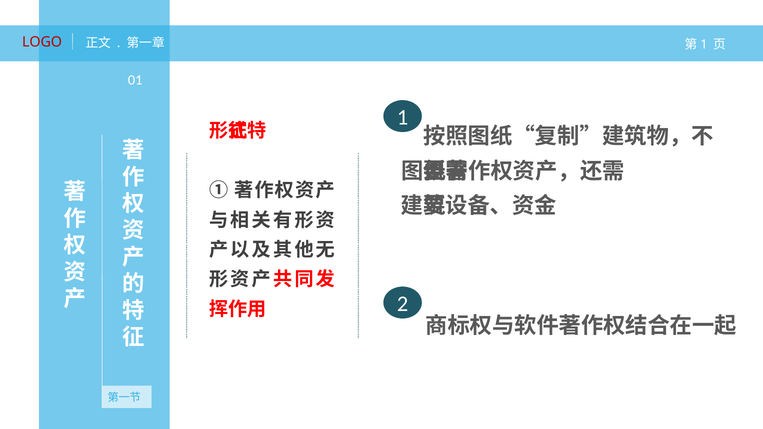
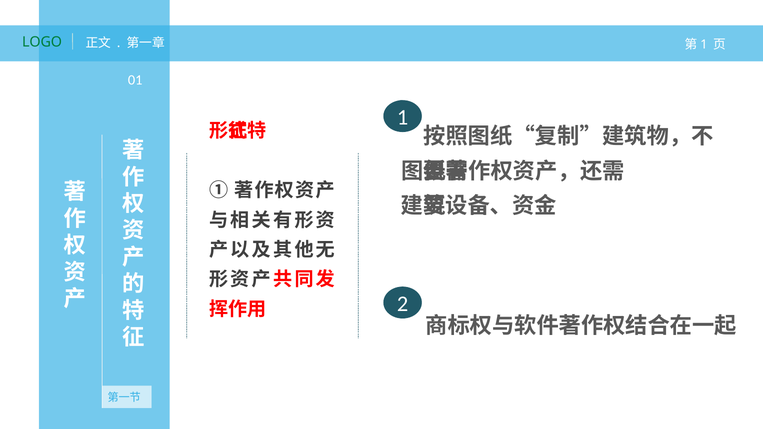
LOGO colour: red -> green (42, 42)
